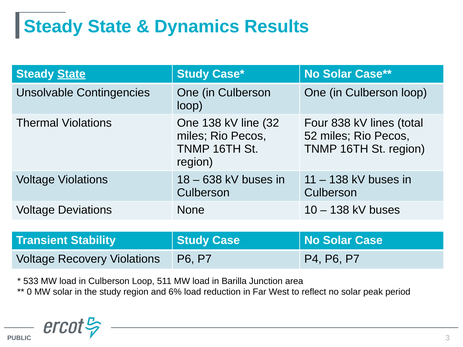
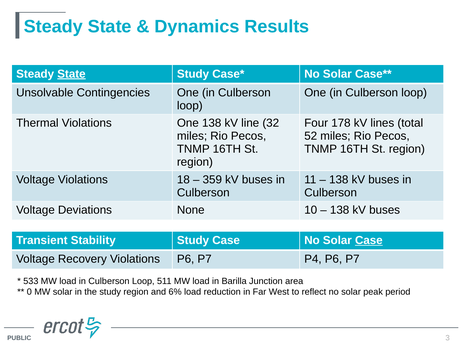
838: 838 -> 178 (341, 123)
638: 638 -> 359 (212, 180)
Case underline: none -> present (369, 240)
